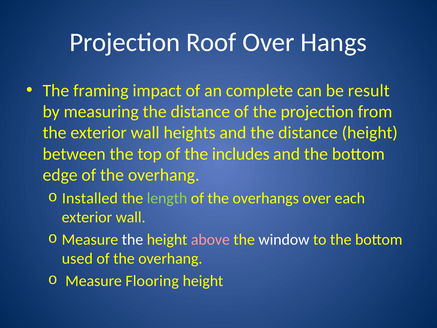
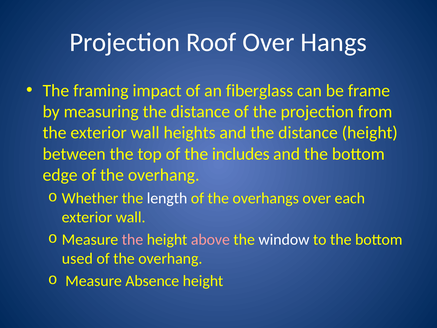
complete: complete -> fiberglass (259, 90)
result: result -> frame (369, 90)
Installed: Installed -> Whether (90, 198)
length colour: light green -> white (167, 198)
the colour: white -> pink (133, 240)
Flooring: Flooring -> Absence (152, 281)
